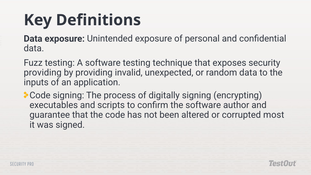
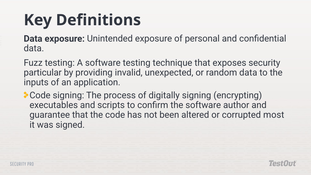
providing: providing -> particular (43, 73)
